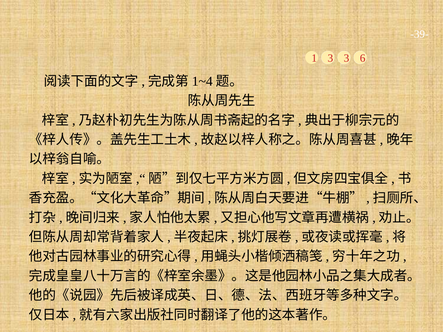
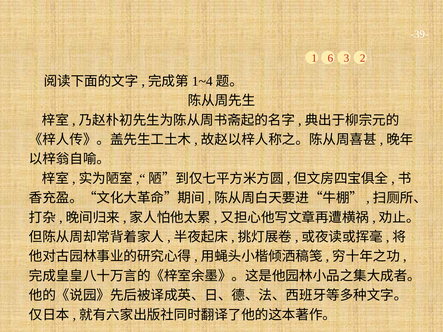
1 3: 3 -> 6 (330, 58)
6: 6 -> 2 (363, 58)
